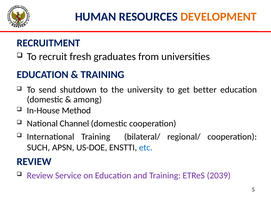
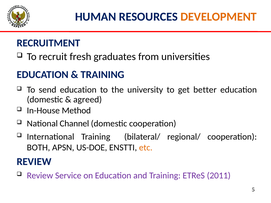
send shutdown: shutdown -> education (78, 90)
among: among -> agreed (88, 100)
SUCH: SUCH -> BOTH (38, 148)
etc colour: blue -> orange (146, 148)
2039: 2039 -> 2011 (219, 176)
